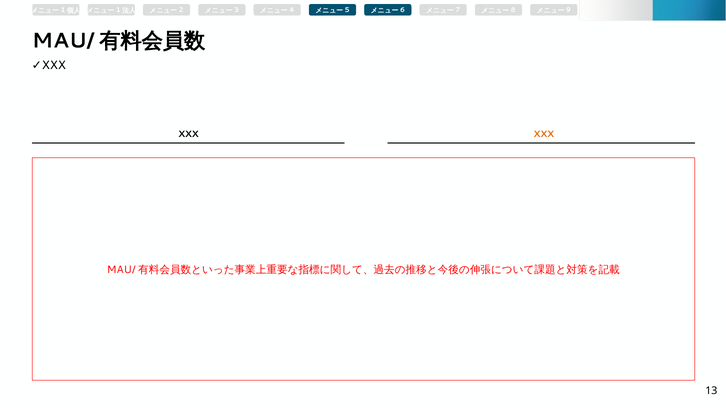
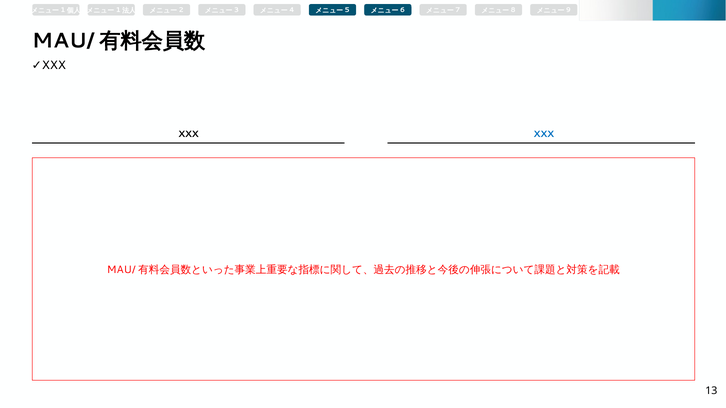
XXX colour: orange -> blue (544, 135)
